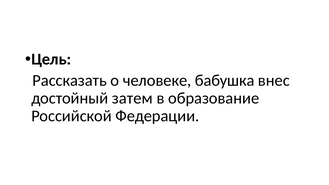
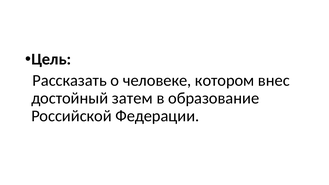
бабушка: бабушка -> котором (225, 80)
